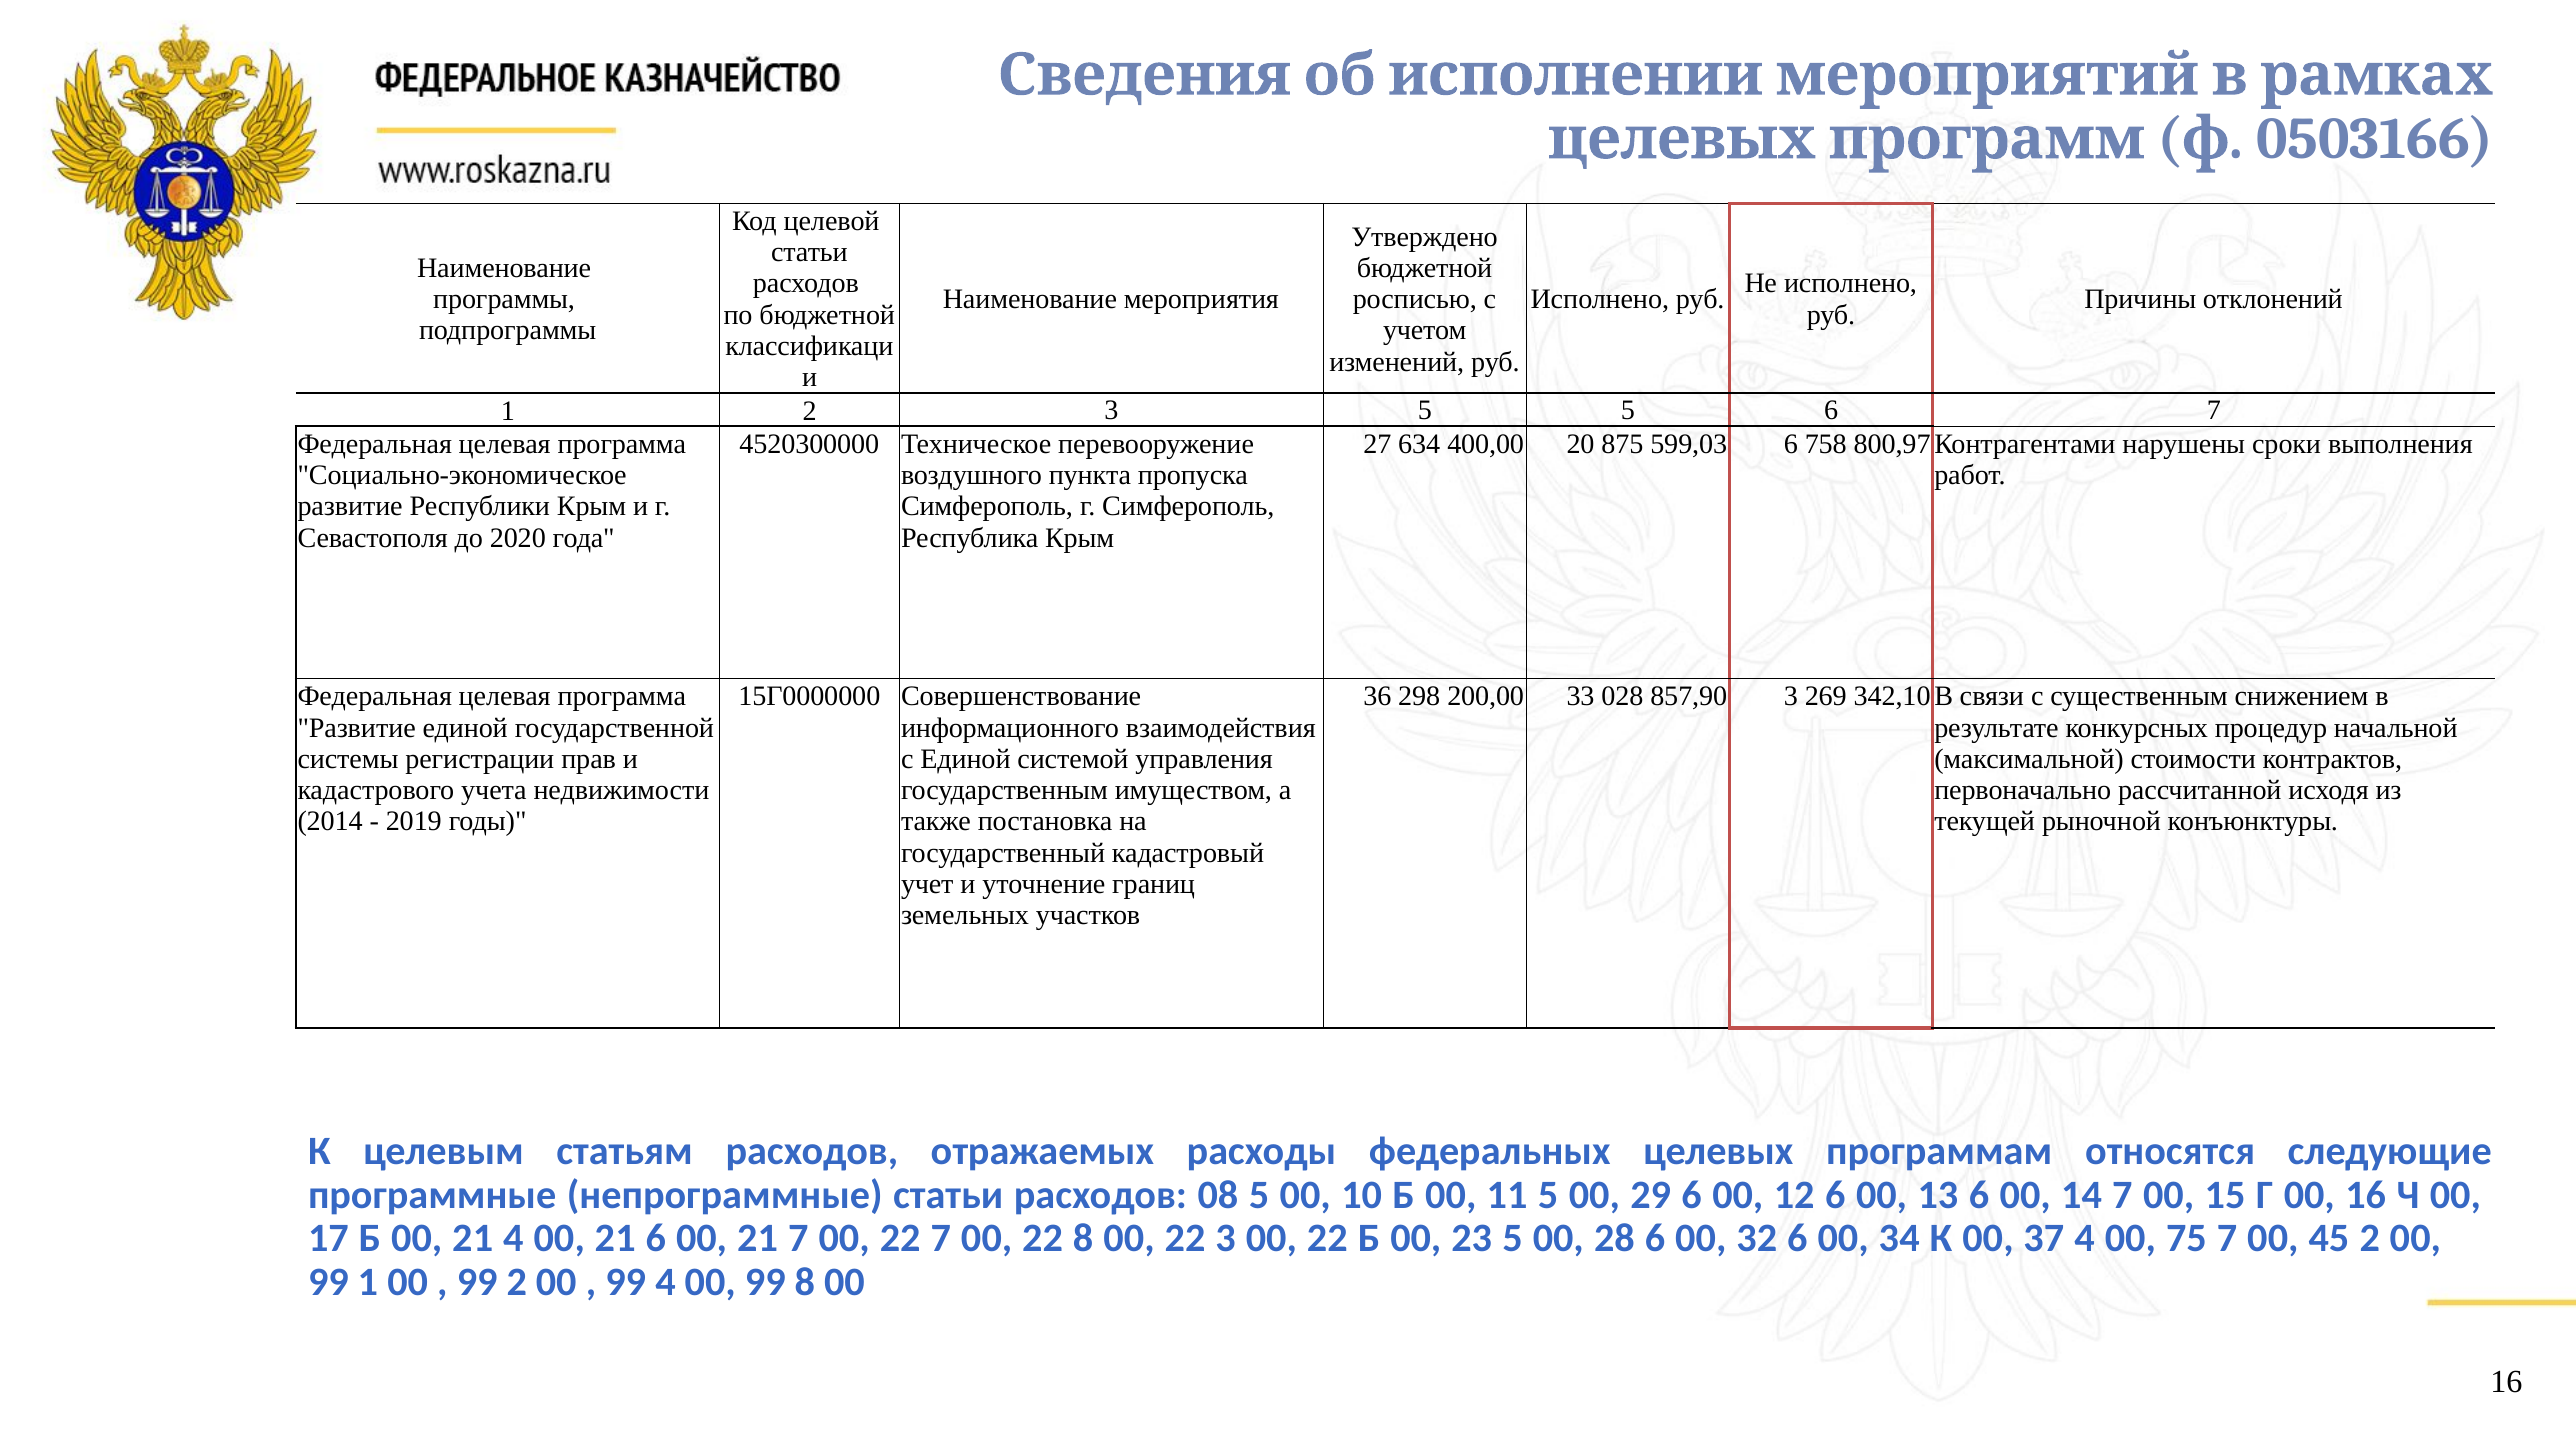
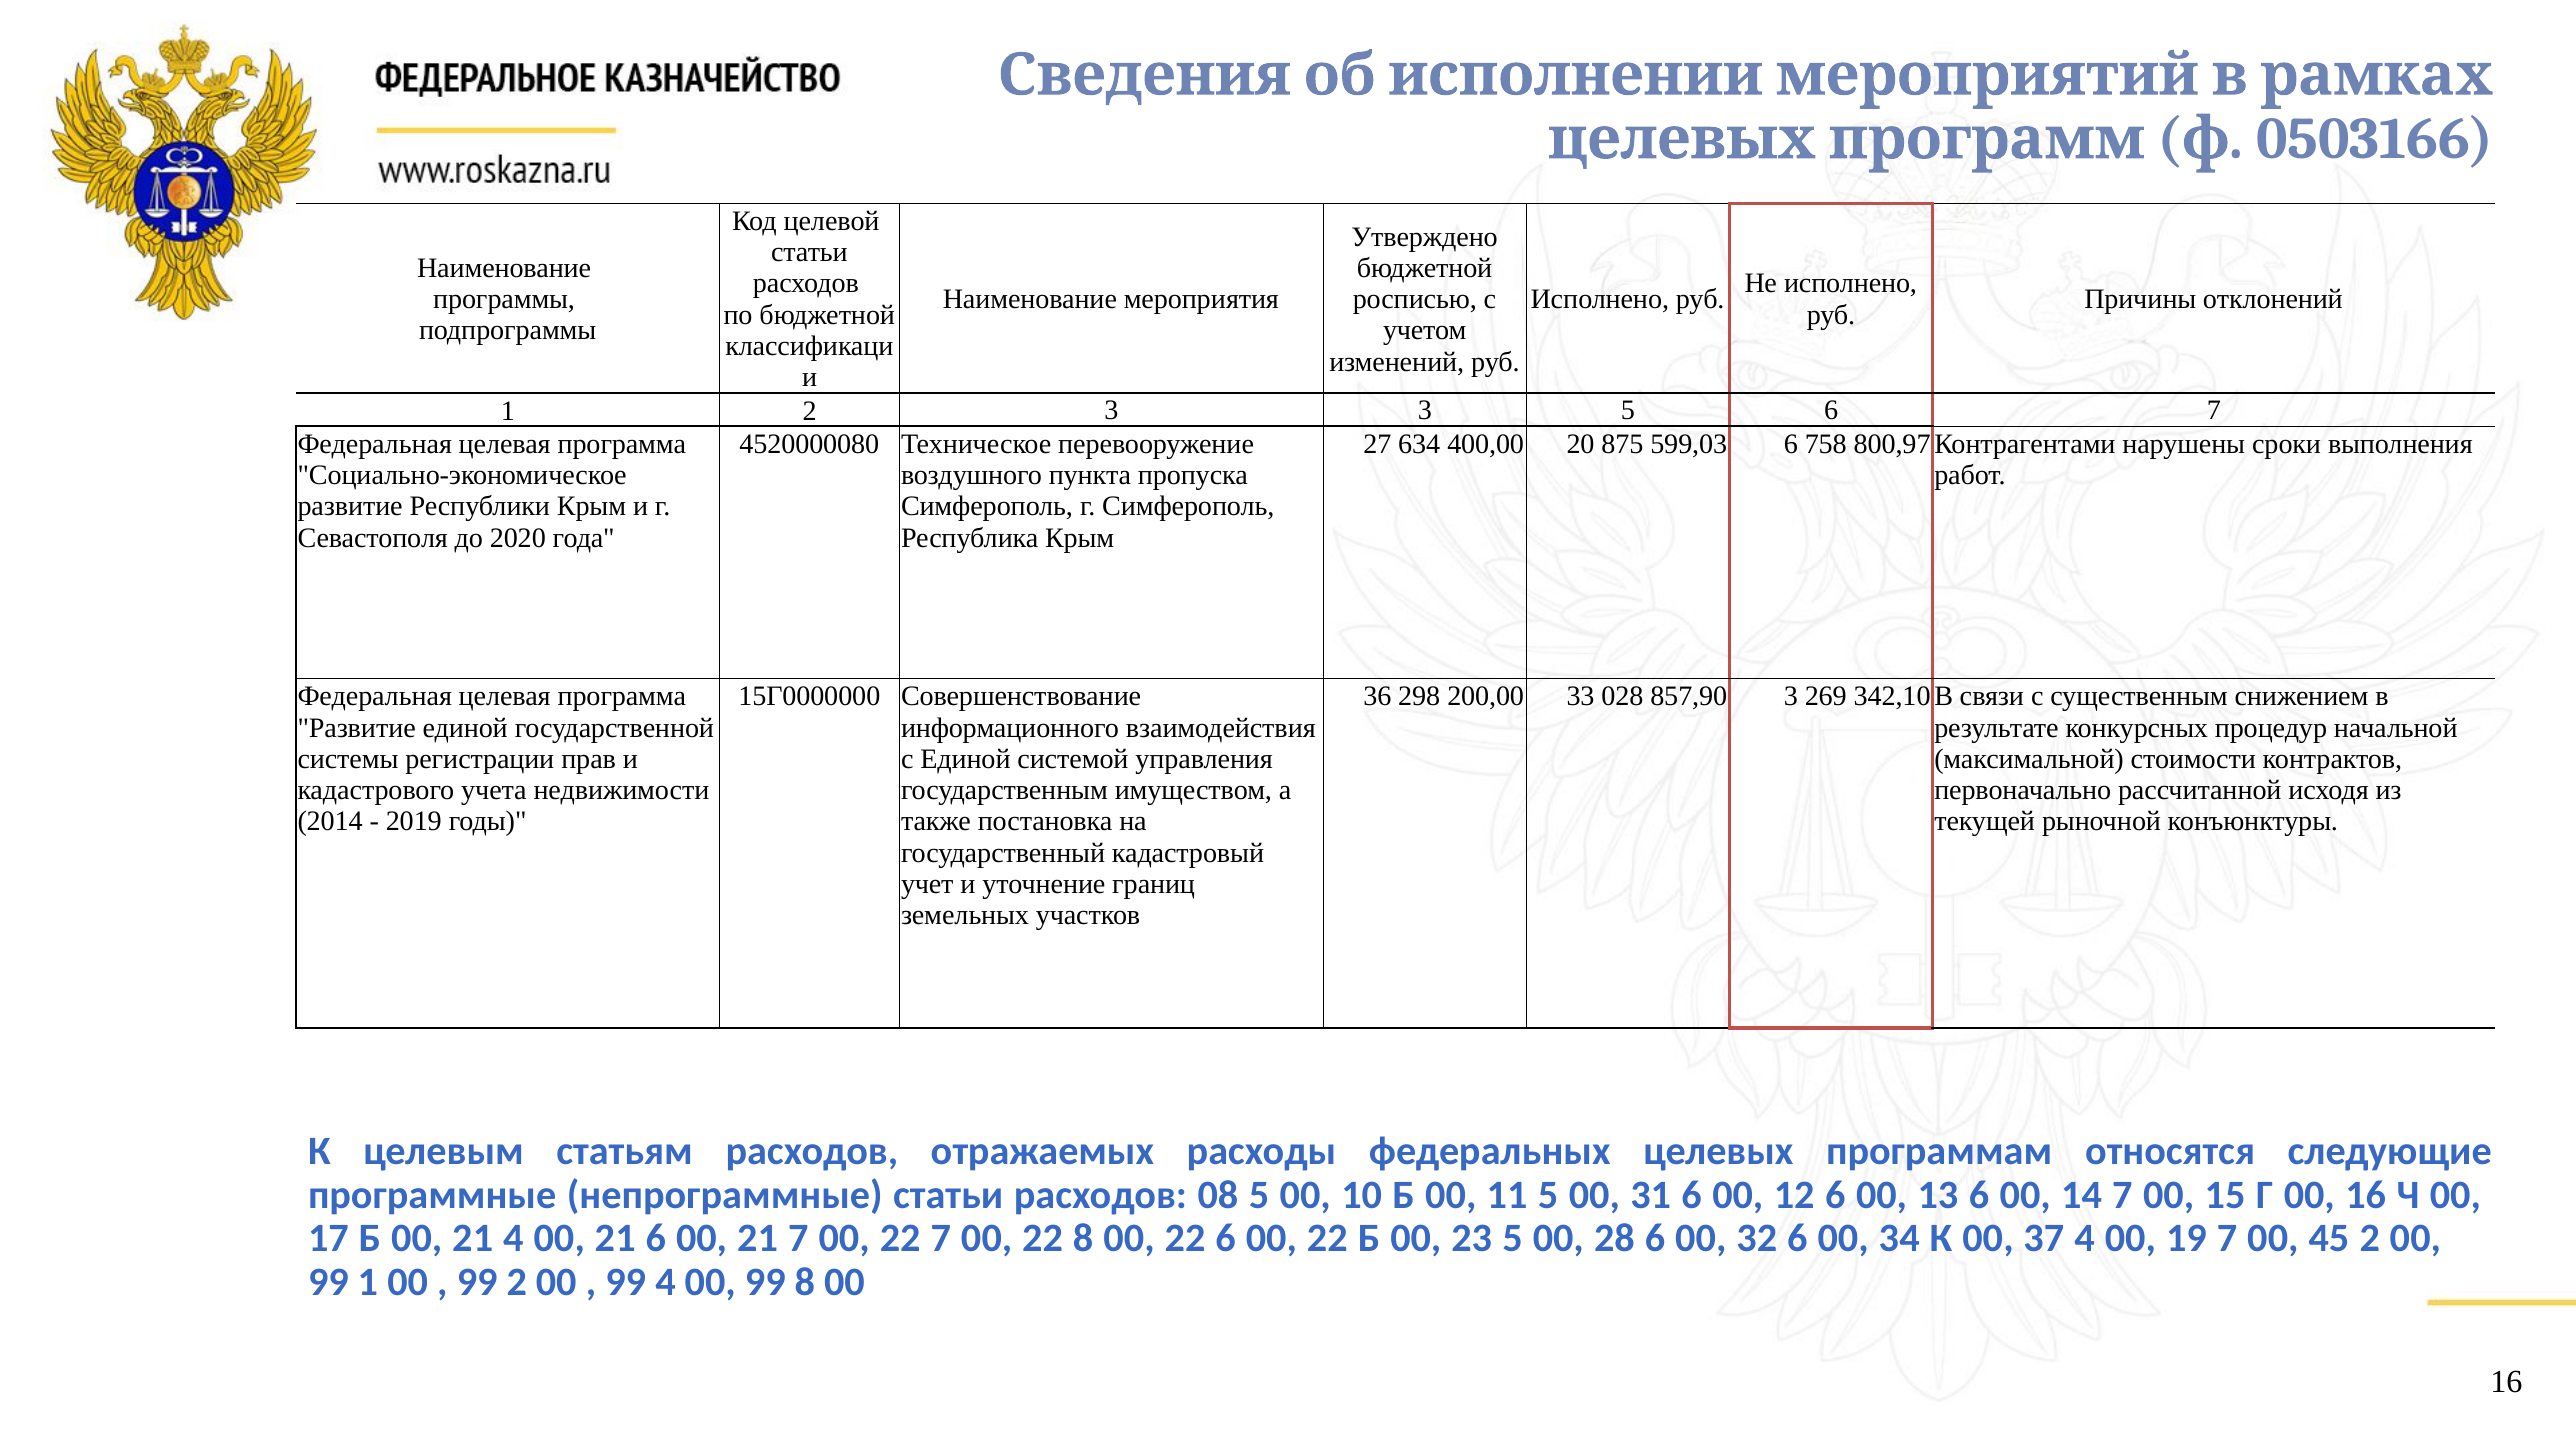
3 5: 5 -> 3 (1425, 411)
4520300000: 4520300000 -> 4520000080 (809, 444)
29: 29 -> 31 (1651, 1195)
22 3: 3 -> 6 (1226, 1239)
75: 75 -> 19 (2186, 1239)
